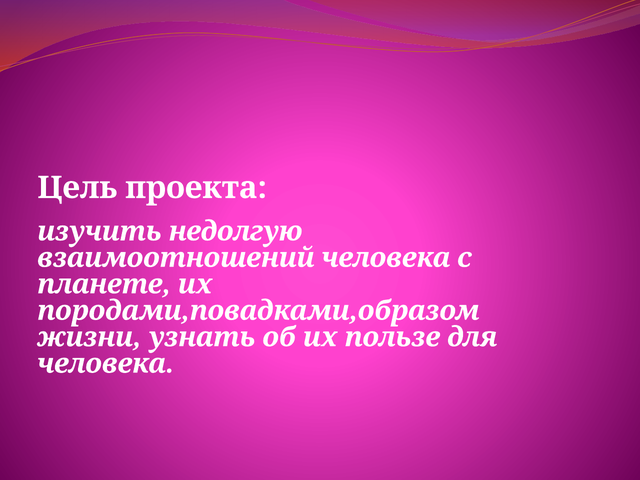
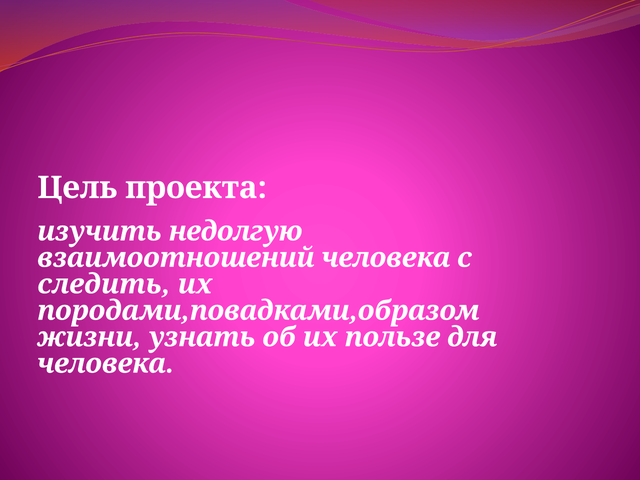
планете: планете -> следить (104, 284)
